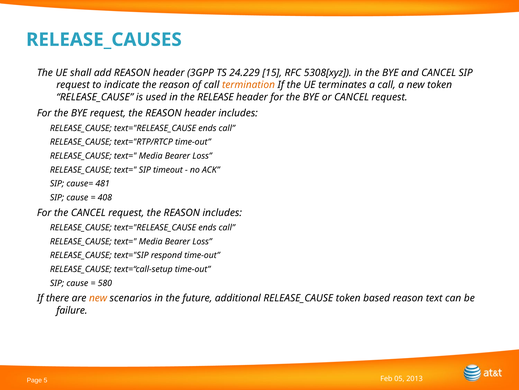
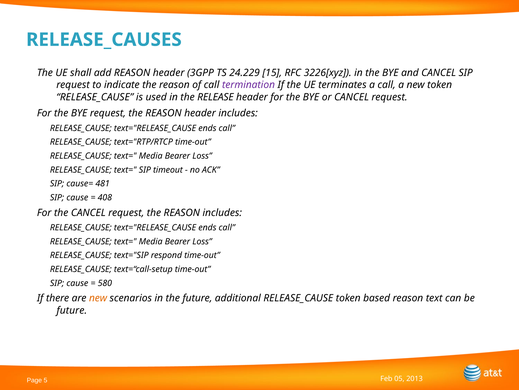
5308[xyz: 5308[xyz -> 3226[xyz (328, 73)
termination colour: orange -> purple (248, 85)
failure: failure -> future (72, 310)
